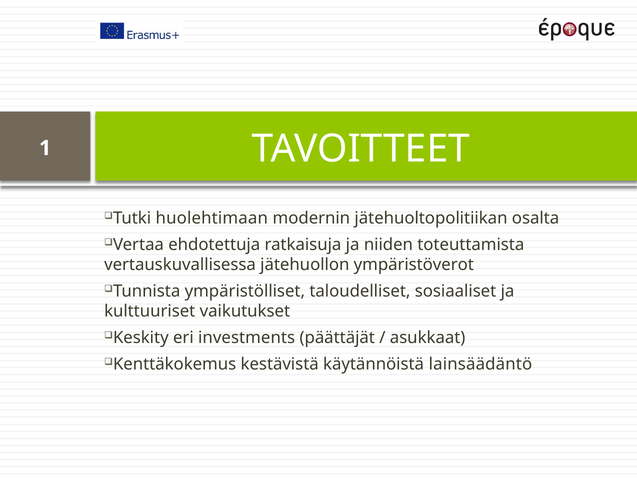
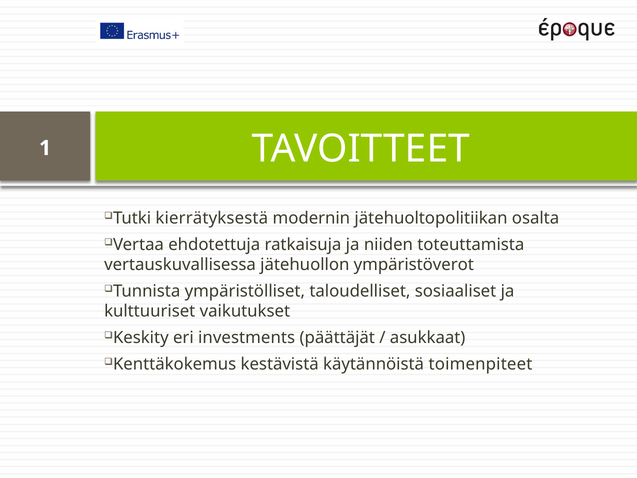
huolehtimaan: huolehtimaan -> kierrätyksestä (212, 218)
lainsäädäntö: lainsäädäntö -> toimenpiteet (480, 364)
